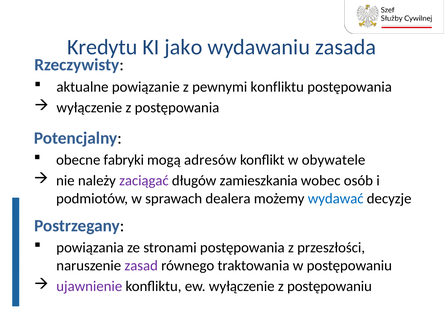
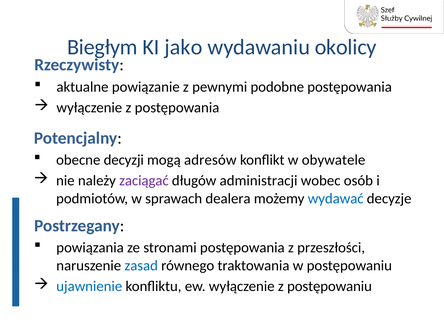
Kredytu: Kredytu -> Biegłym (102, 47)
zasada: zasada -> okolicy (346, 47)
pewnymi konfliktu: konfliktu -> podobne (277, 87)
fabryki: fabryki -> decyzji (124, 160)
zamieszkania: zamieszkania -> administracji (259, 181)
zasad colour: purple -> blue (141, 266)
ujawnienie colour: purple -> blue (89, 286)
